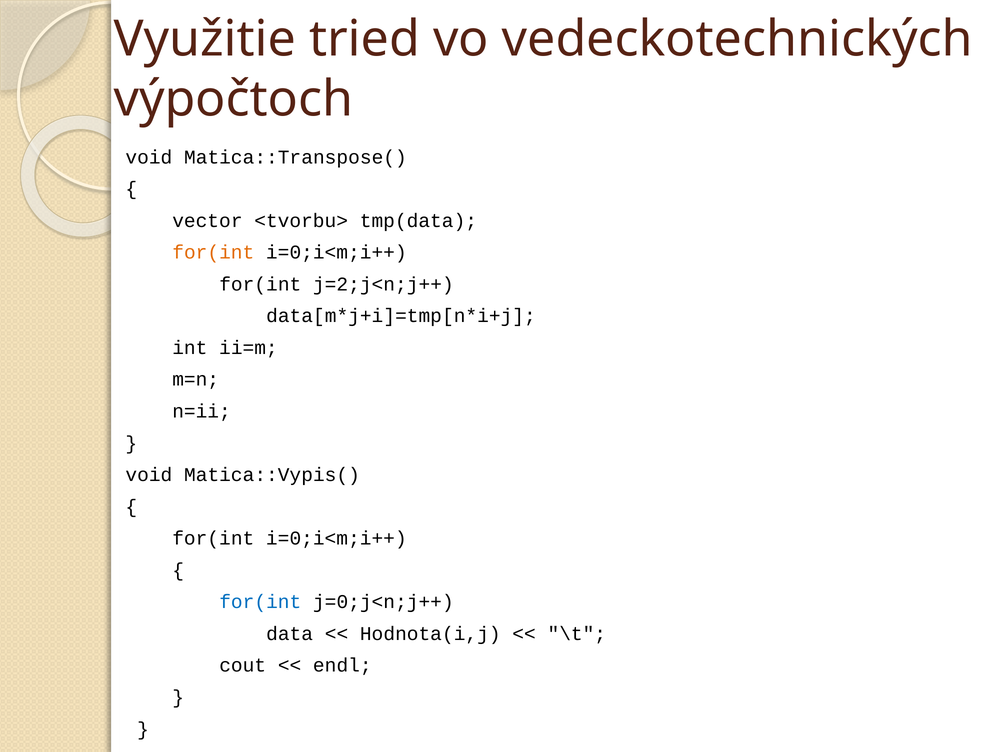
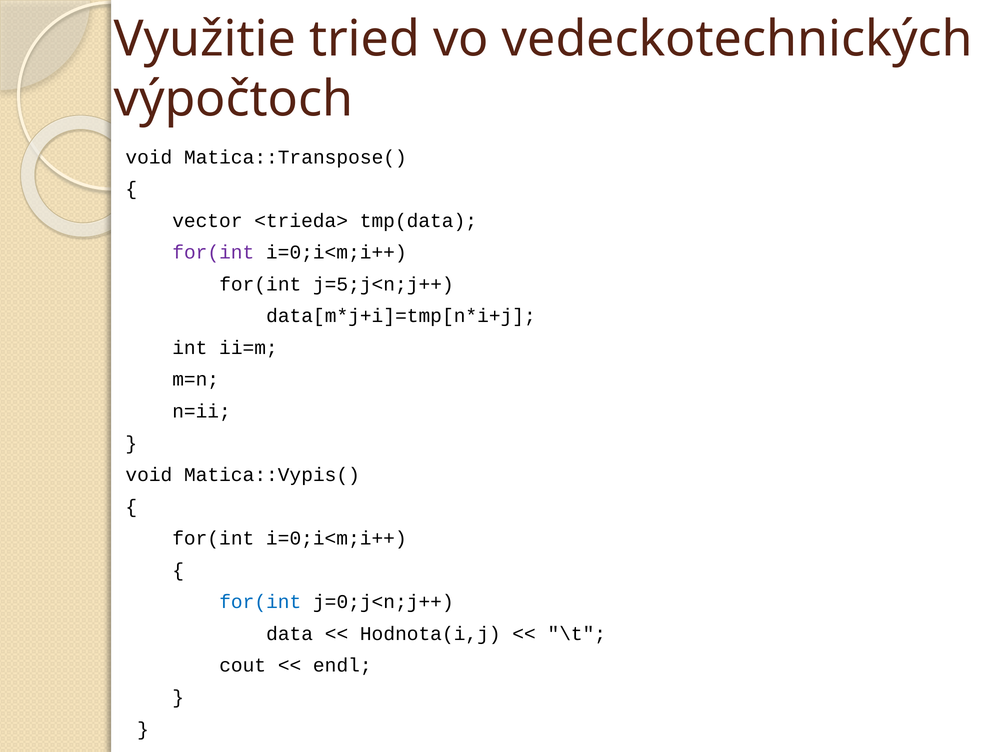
<tvorbu>: <tvorbu> -> <trieda> (301, 221)
for(int colour: orange -> purple (213, 253)
j=2;j<n;j++: j=2;j<n;j++ -> j=5;j<n;j++ (383, 284)
